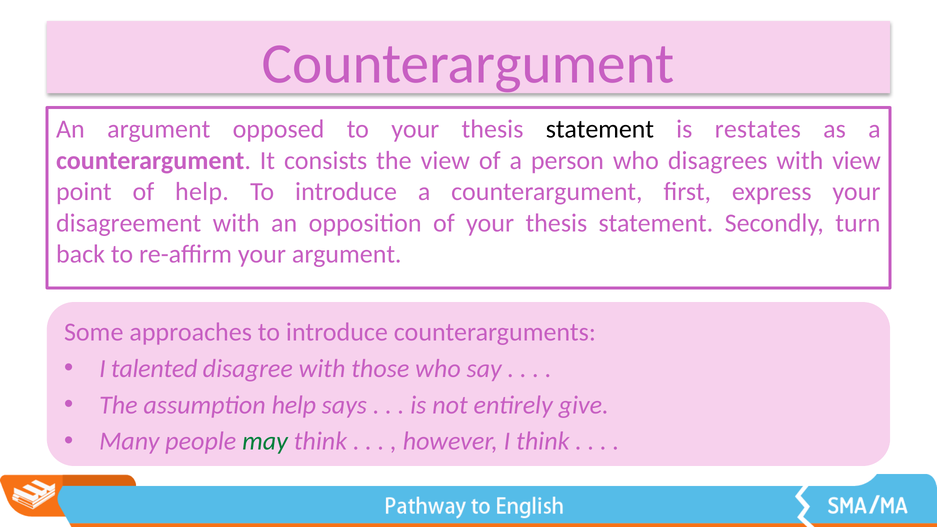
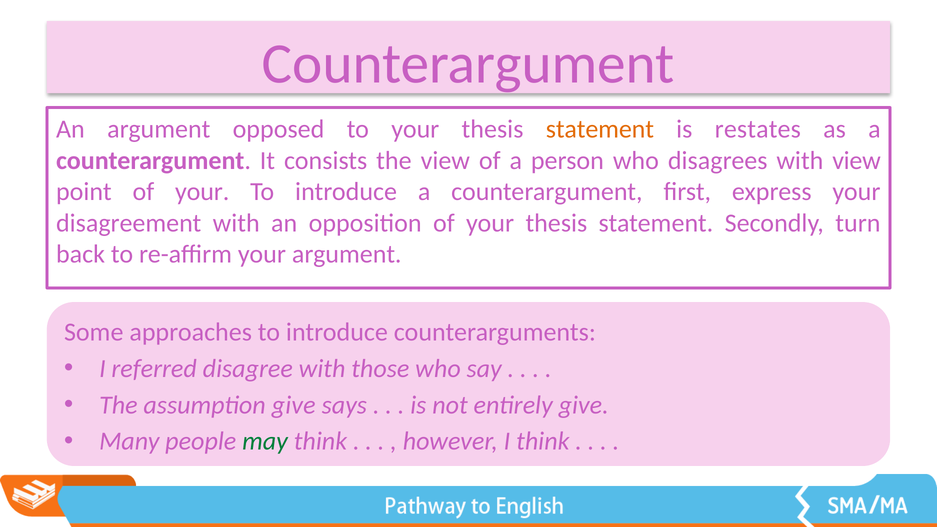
statement colour: black -> orange (600, 129)
point of help: help -> your (202, 192)
talented: talented -> referred (154, 369)
assumption help: help -> give (294, 405)
